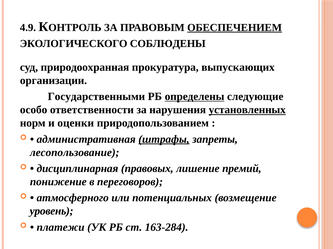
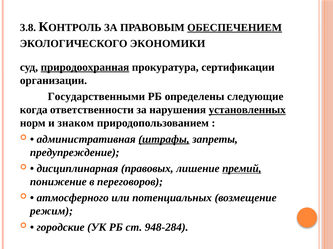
4.9: 4.9 -> 3.8 (28, 28)
СОБЛЮДЕНЫ: СОБЛЮДЕНЫ -> ЭКОНОМИКИ (168, 44)
природоохранная underline: none -> present (85, 67)
выпускающих: выпускающих -> сертификации (238, 67)
определены underline: present -> none (195, 97)
особо: особо -> когда (34, 110)
оценки: оценки -> знаком (76, 123)
лесопользование: лесопользование -> предупреждение (75, 153)
премий underline: none -> present (242, 169)
уровень: уровень -> режим (51, 212)
платежи: платежи -> городские (61, 228)
163-284: 163-284 -> 948-284 (167, 228)
